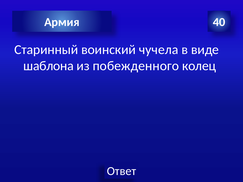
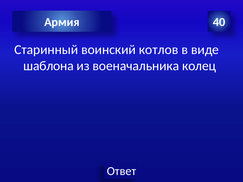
чучела: чучела -> котлов (159, 50)
побежденного: побежденного -> военачальника (136, 66)
